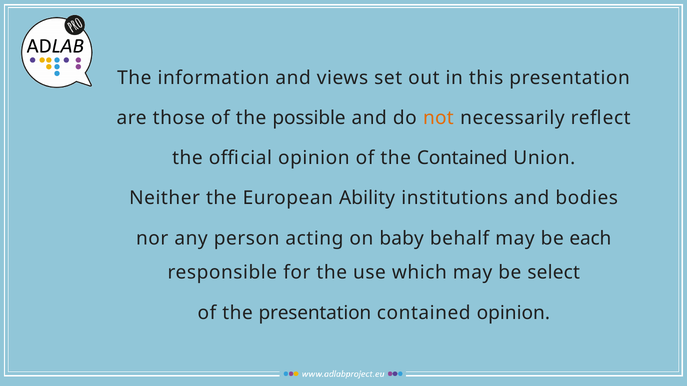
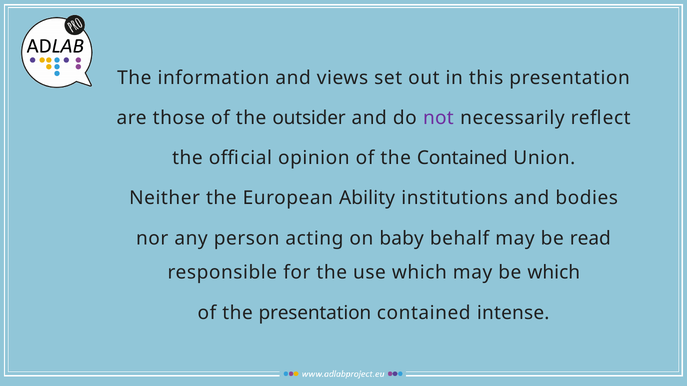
possible: possible -> outsider (309, 118)
not colour: orange -> purple (438, 118)
each: each -> read (590, 239)
be select: select -> which (554, 273)
contained opinion: opinion -> intense (513, 313)
